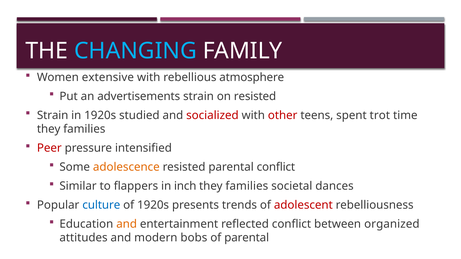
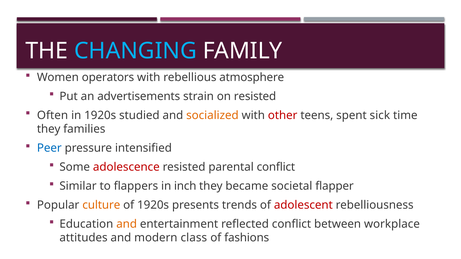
extensive: extensive -> operators (108, 77)
Strain: Strain -> Often (53, 115)
socialized colour: red -> orange (212, 115)
trot: trot -> sick (380, 115)
Peer colour: red -> blue (49, 148)
adolescence colour: orange -> red (126, 167)
families: families -> became (247, 186)
dances: dances -> flapper (335, 186)
culture colour: blue -> orange (101, 205)
organized: organized -> workplace (392, 224)
bobs: bobs -> class (194, 238)
of parental: parental -> fashions (247, 238)
